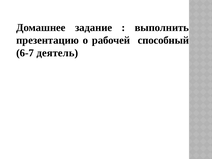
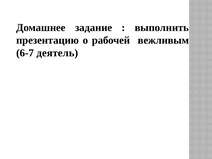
способный: способный -> вежливым (163, 40)
